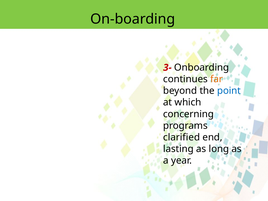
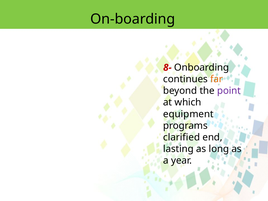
3-: 3- -> 8- (167, 68)
point colour: blue -> purple (229, 91)
concerning: concerning -> equipment (188, 114)
